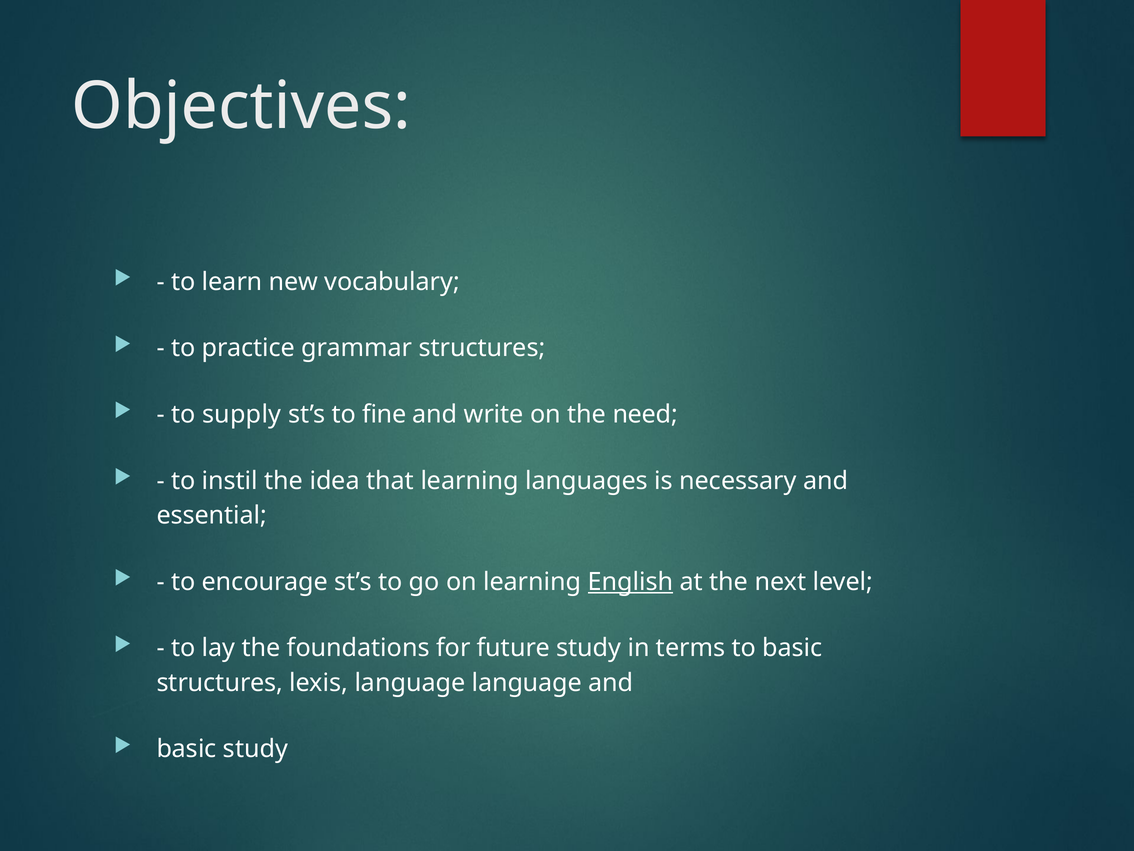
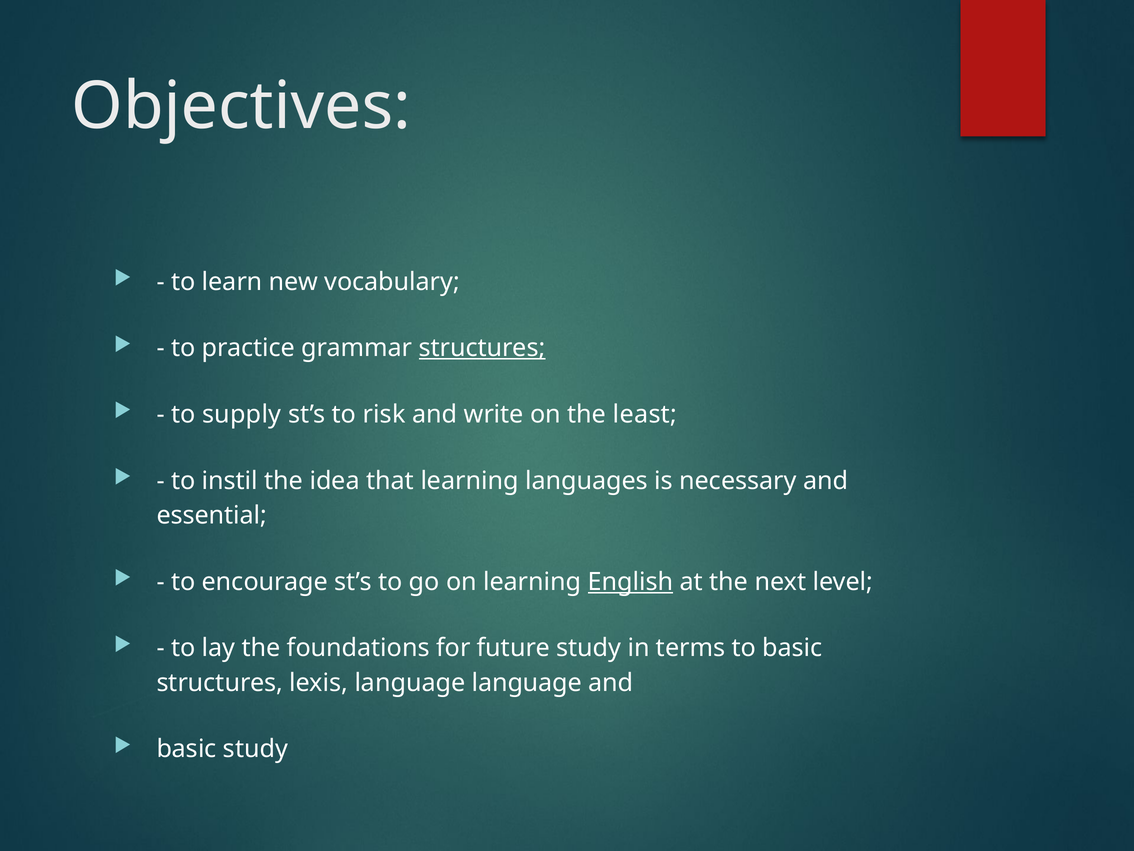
structures underline: none -> present (482, 348)
fine: fine -> risk (384, 414)
need: need -> least (645, 414)
